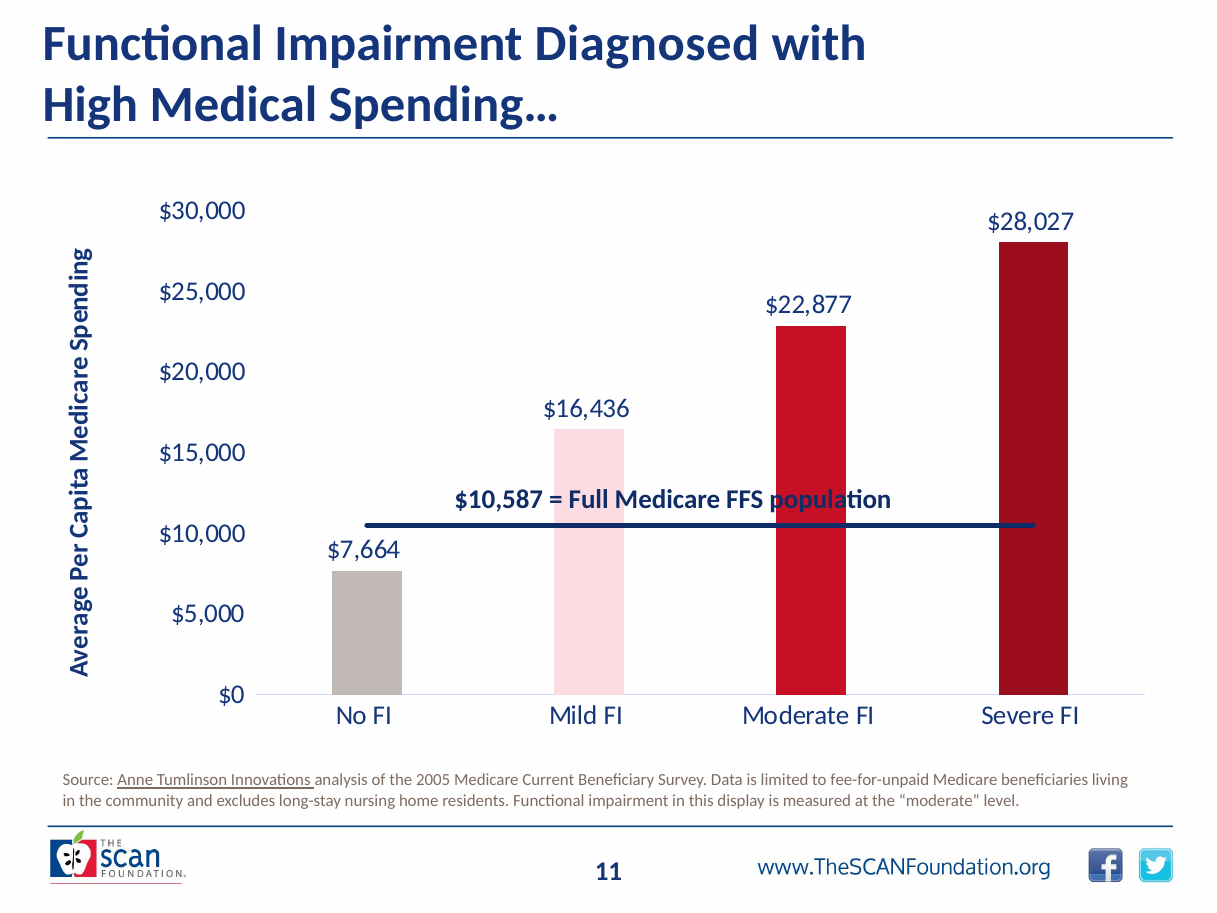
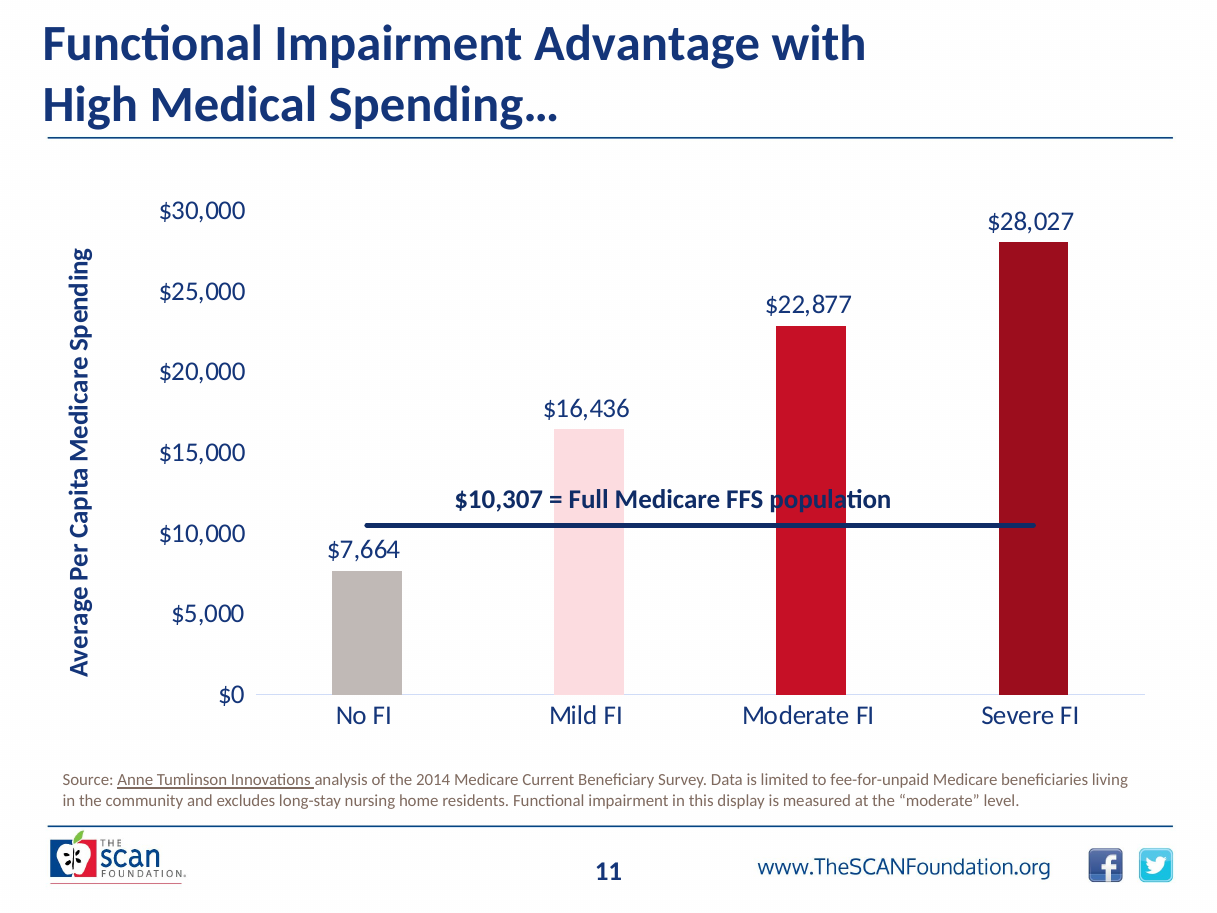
Diagnosed: Diagnosed -> Advantage (647, 44)
$10,587: $10,587 -> $10,307 (499, 499)
2005: 2005 -> 2014 (433, 780)
